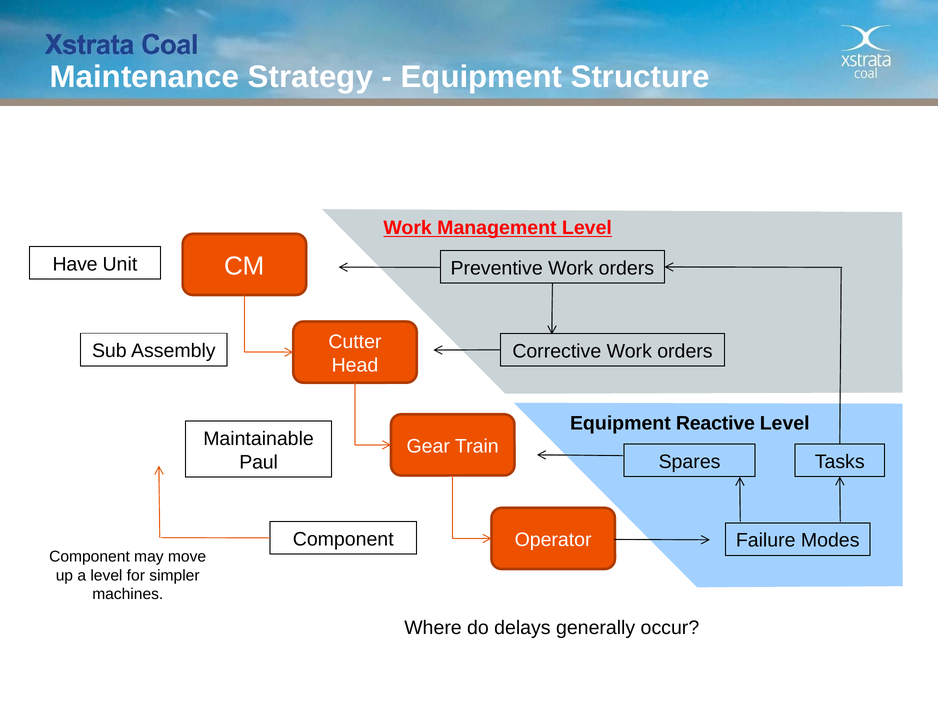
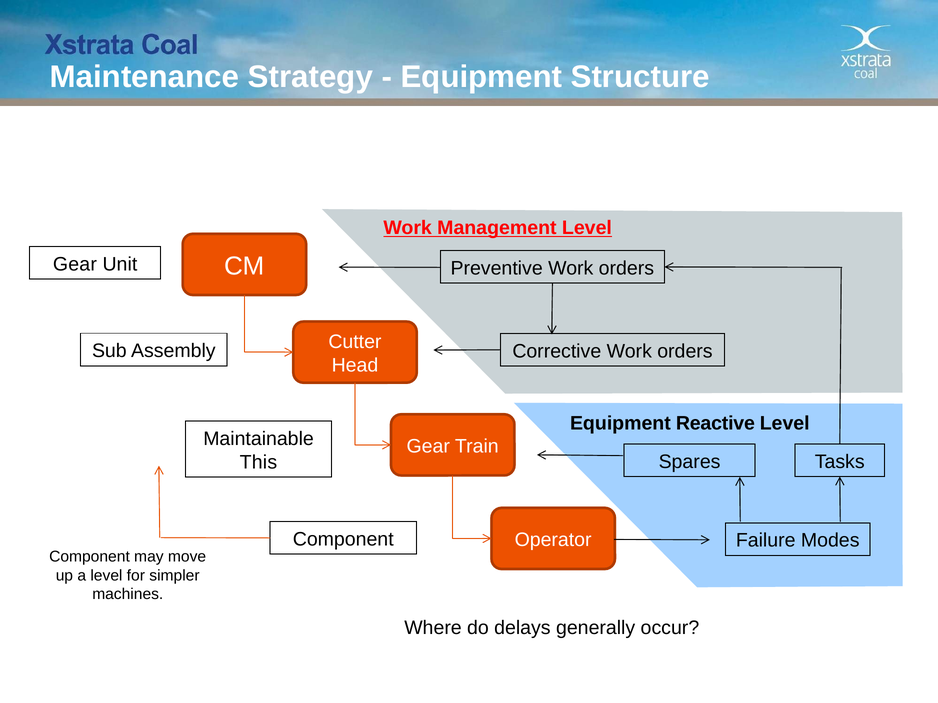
Have: Have -> Gear (75, 264)
Paul: Paul -> This (258, 463)
